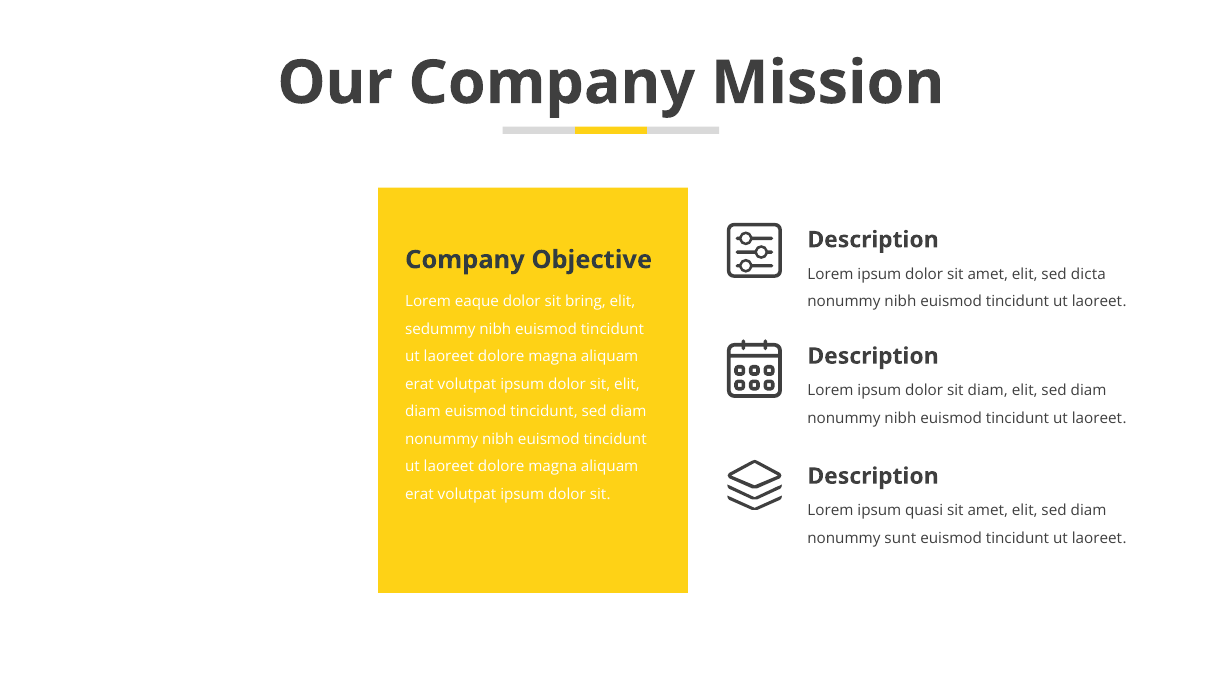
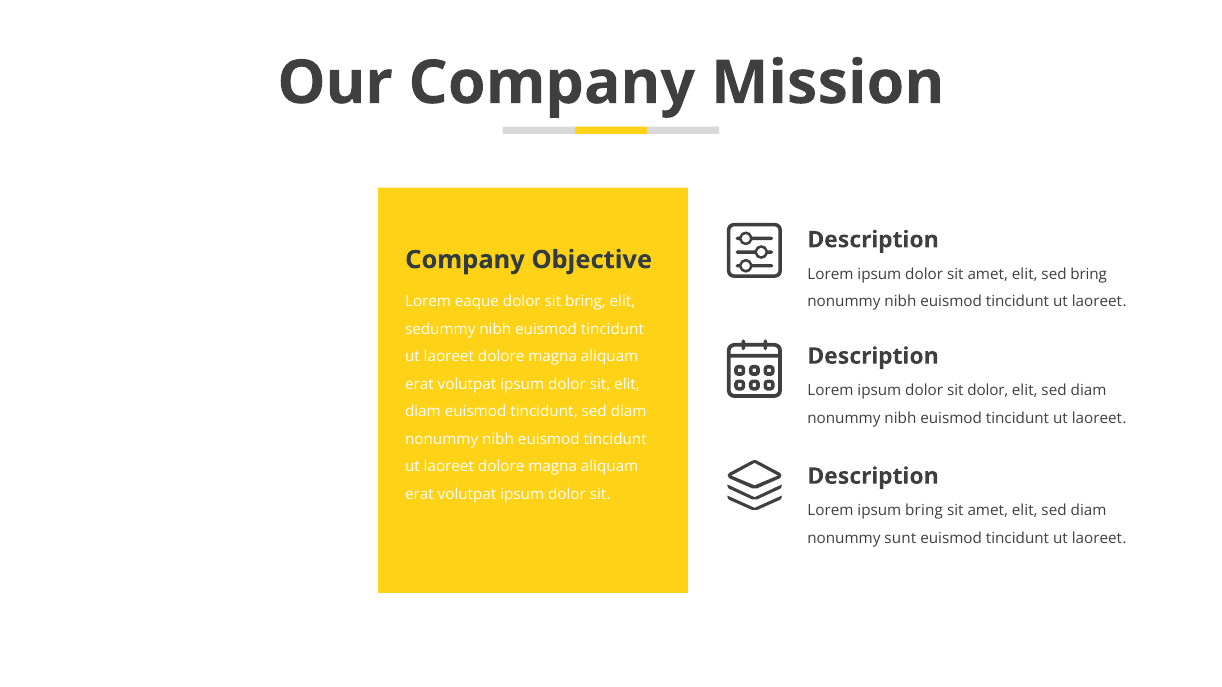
sed dicta: dicta -> bring (1089, 274)
sit diam: diam -> dolor (988, 391)
ipsum quasi: quasi -> bring (924, 511)
